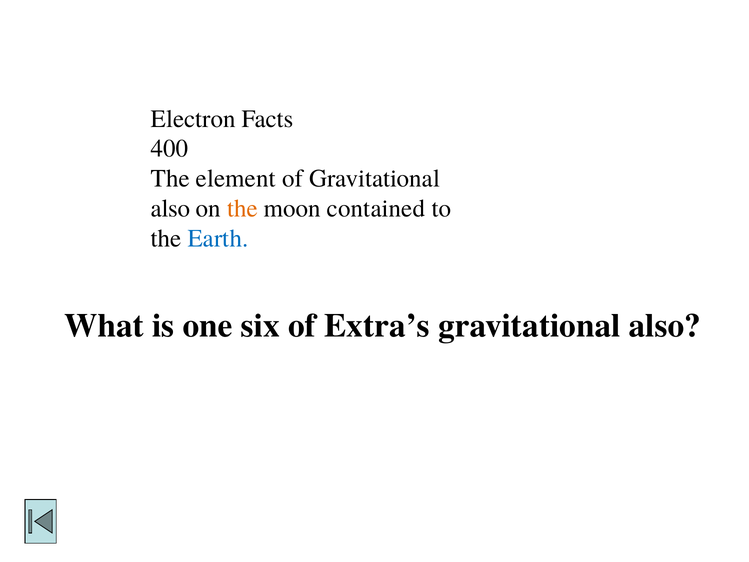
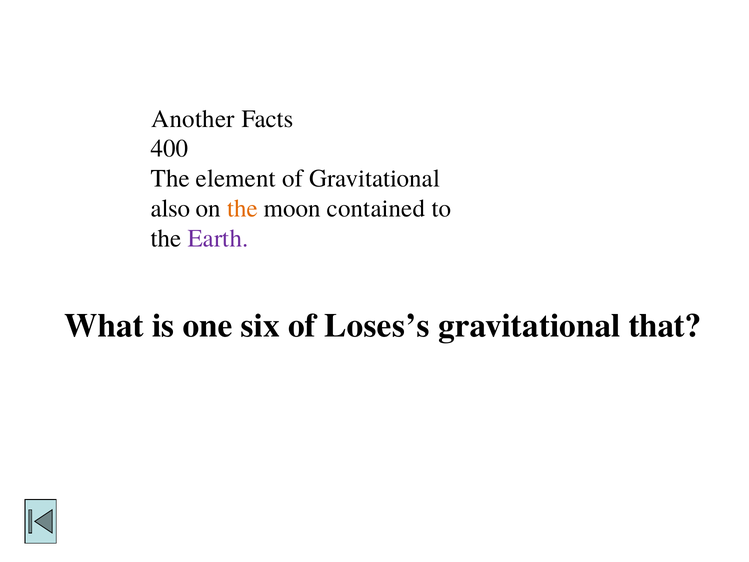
Electron: Electron -> Another (193, 119)
Earth colour: blue -> purple (218, 239)
Extra’s: Extra’s -> Loses’s (377, 326)
also: also -> that (665, 326)
